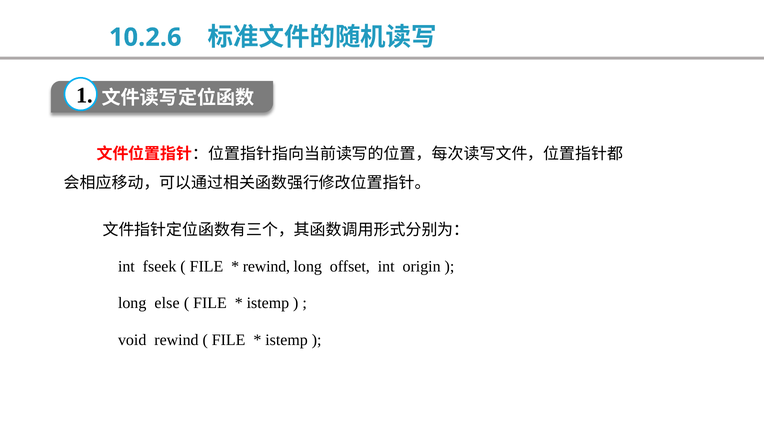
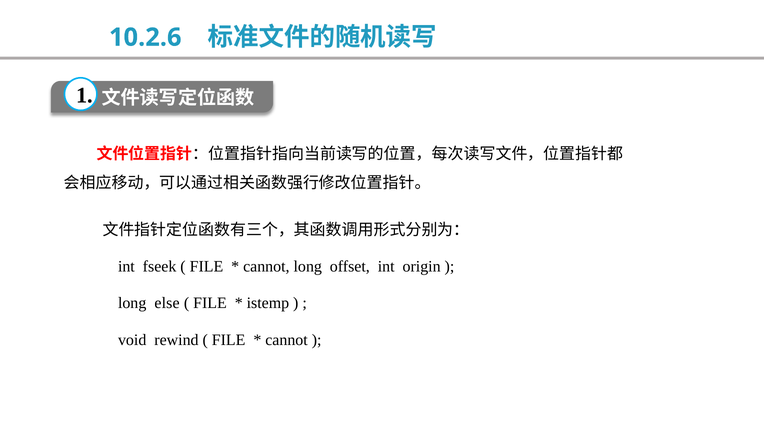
rewind: rewind -> cannot (266, 266)
istemp: istemp -> cannot (287, 340)
